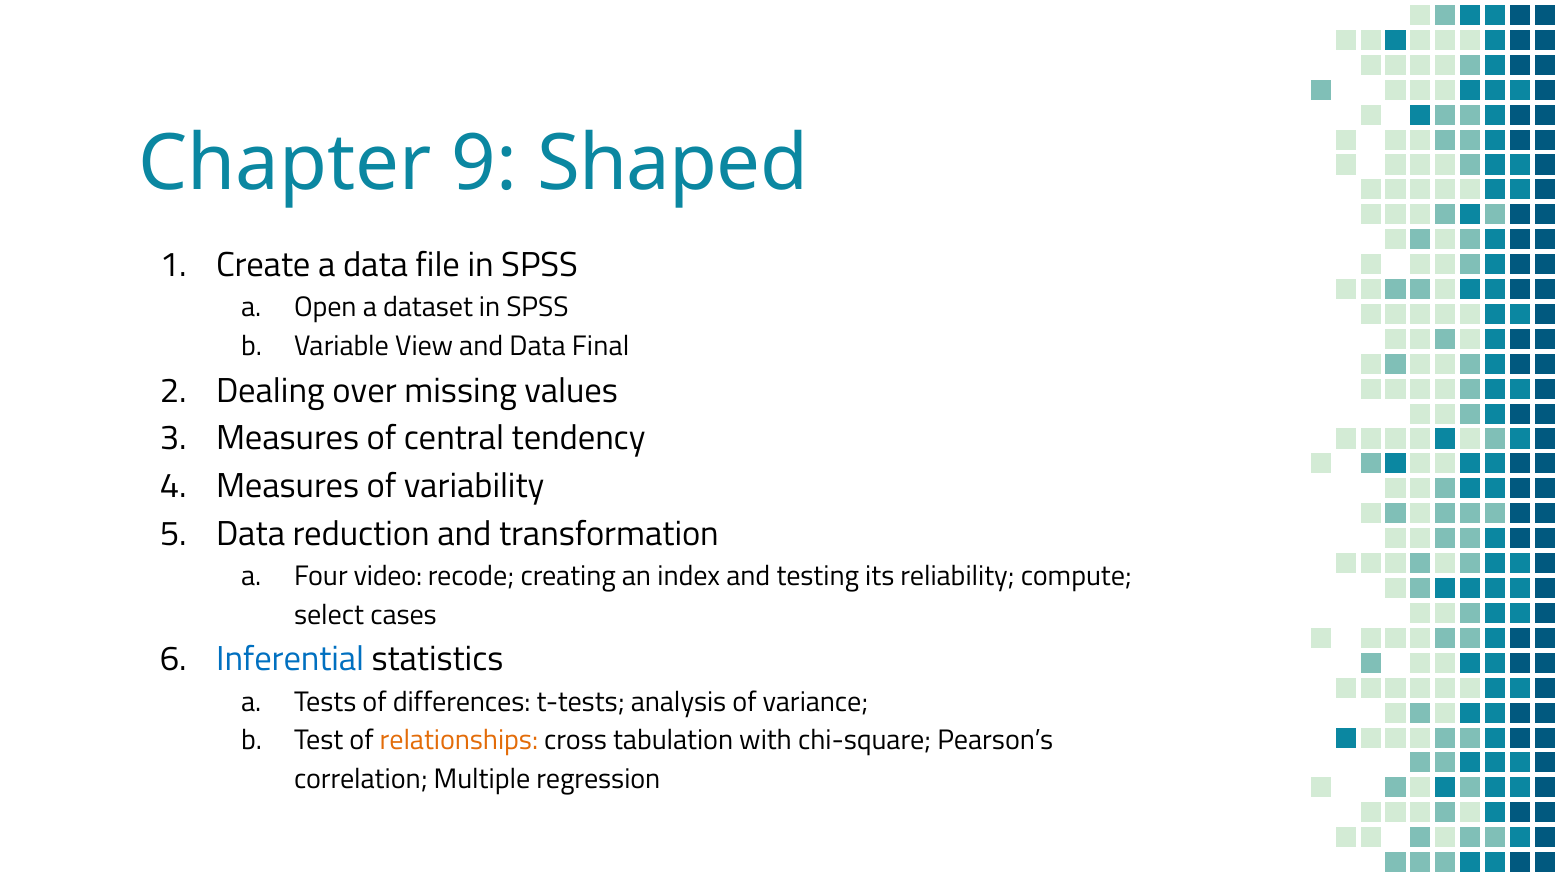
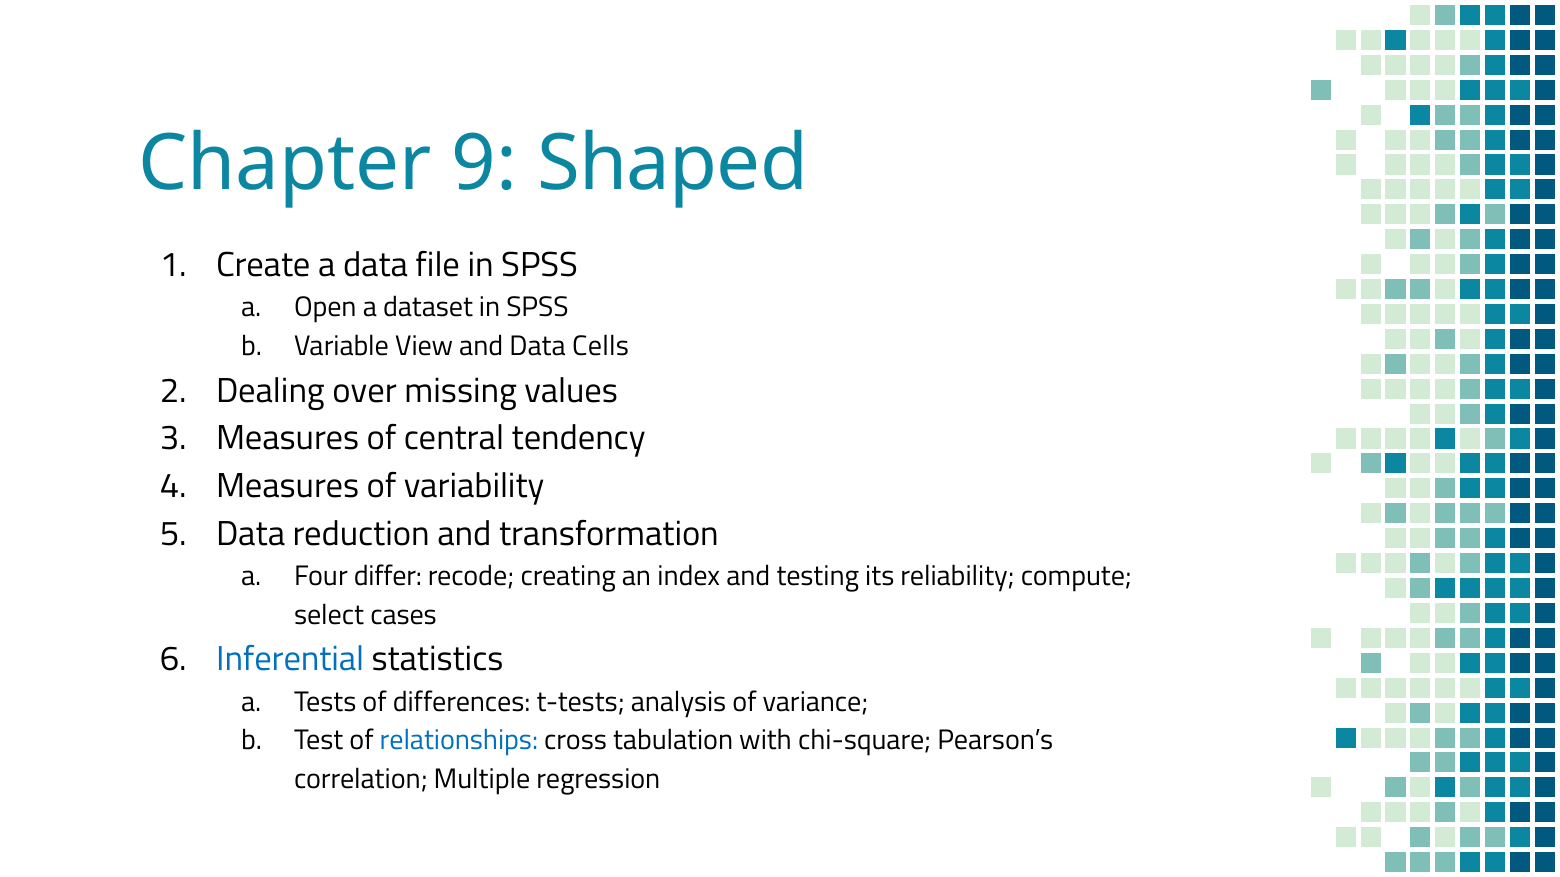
Final: Final -> Cells (601, 347)
video: video -> differ (388, 577)
relationships colour: orange -> blue (459, 741)
